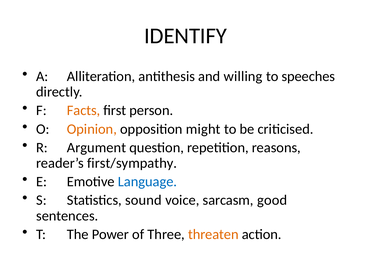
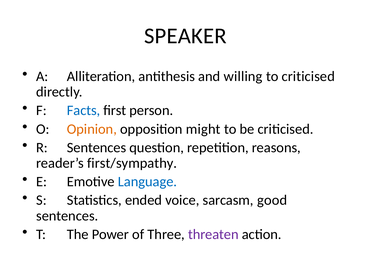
IDENTIFY: IDENTIFY -> SPEAKER (185, 36)
to speeches: speeches -> criticised (308, 76)
Facts colour: orange -> blue (84, 111)
R Argument: Argument -> Sentences (97, 148)
sound: sound -> ended (144, 200)
threaten colour: orange -> purple (213, 235)
